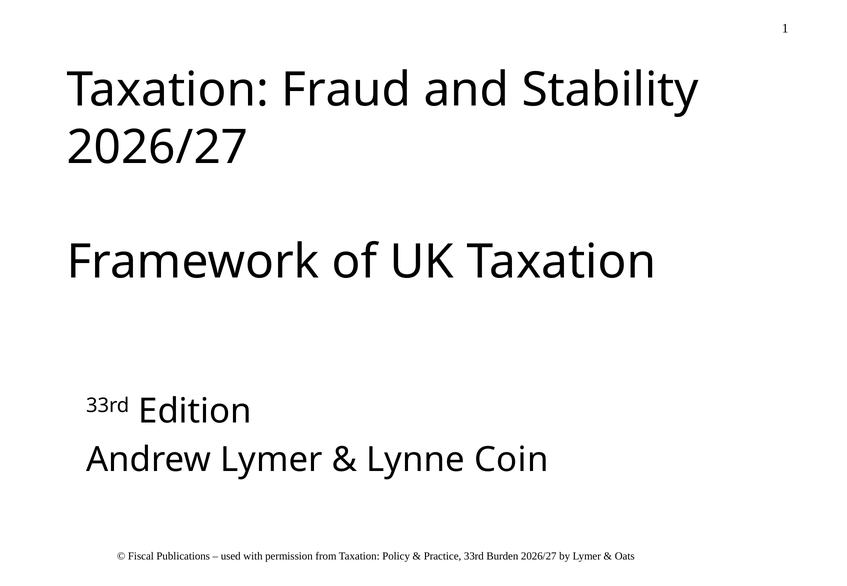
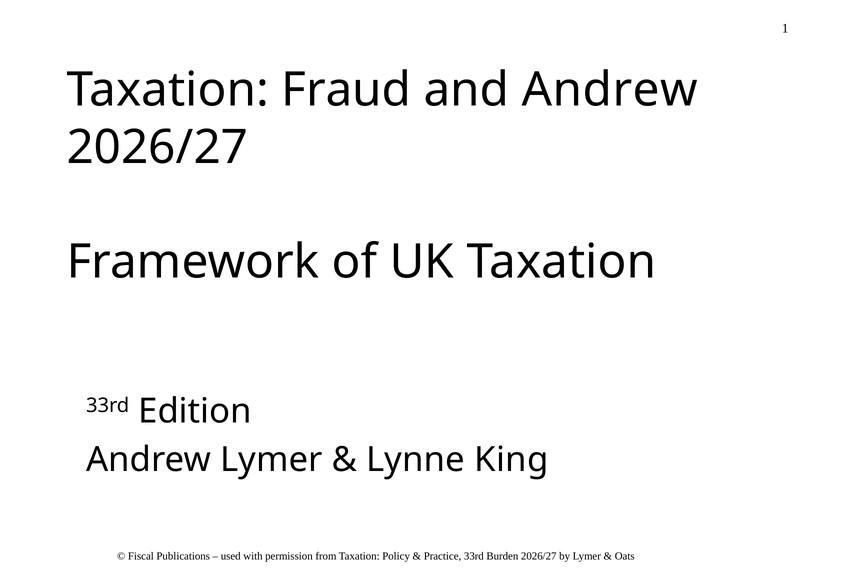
and Stability: Stability -> Andrew (610, 90)
Coin: Coin -> King (511, 460)
